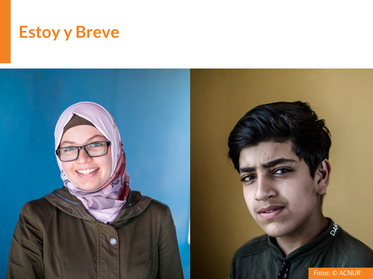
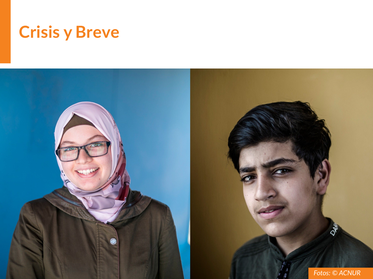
Estoy: Estoy -> Crisis (39, 32)
